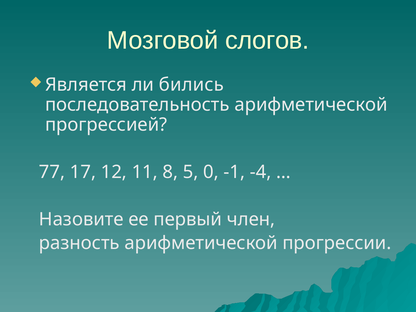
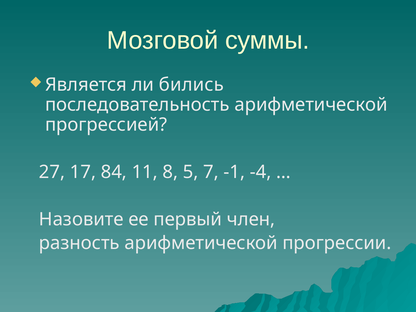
слогов: слогов -> суммы (267, 40)
77: 77 -> 27 (52, 172)
12: 12 -> 84 (114, 172)
0: 0 -> 7 (211, 172)
